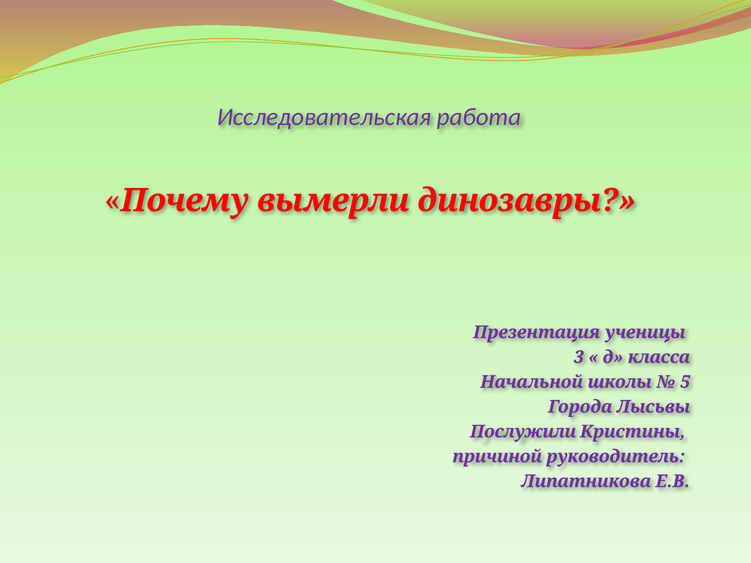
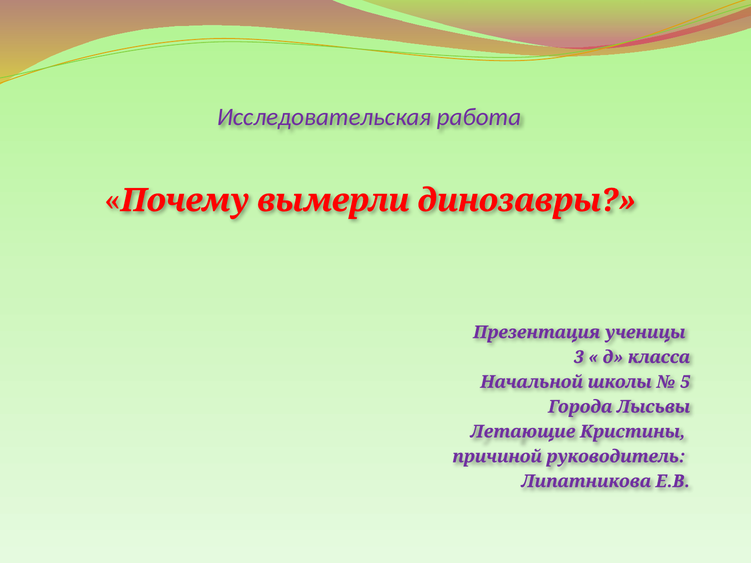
Послужили: Послужили -> Летающие (523, 432)
